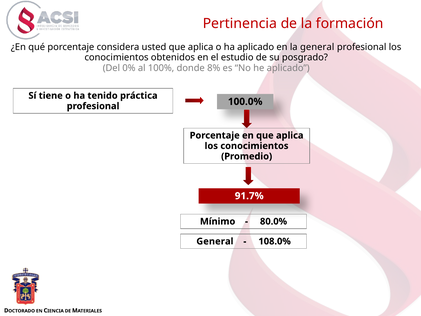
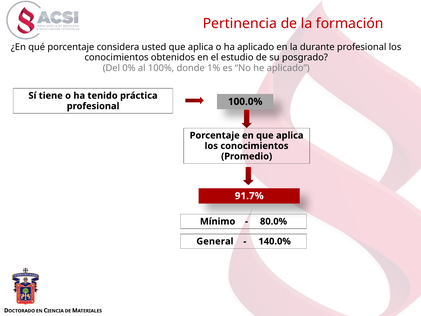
la general: general -> durante (317, 47)
8%: 8% -> 1% (214, 68)
108.0%: 108.0% -> 140.0% (275, 241)
